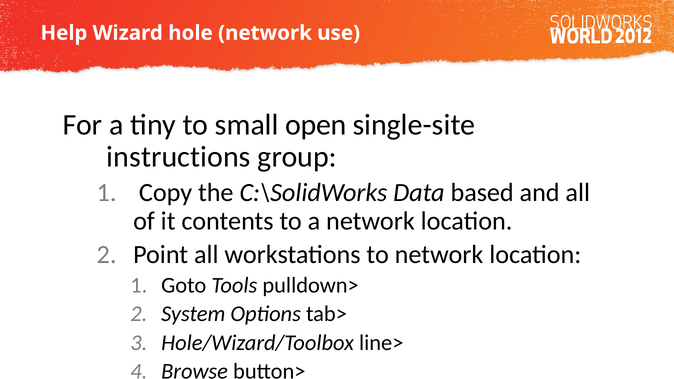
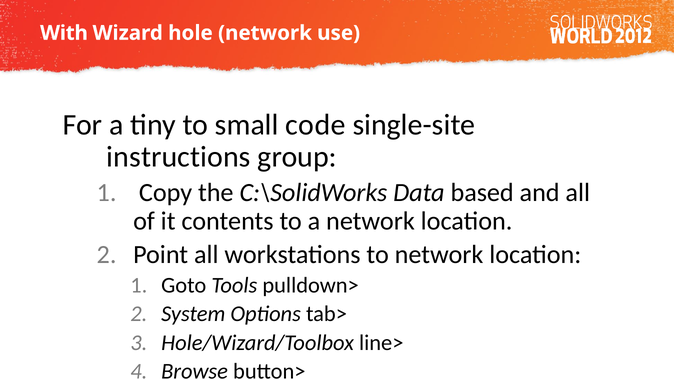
Help: Help -> With (64, 33)
open: open -> code (315, 125)
